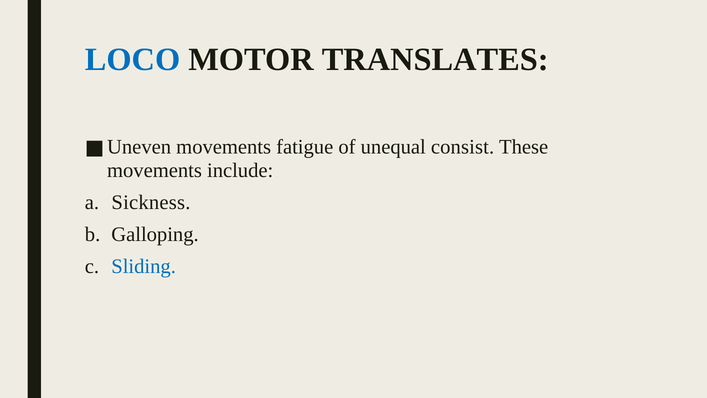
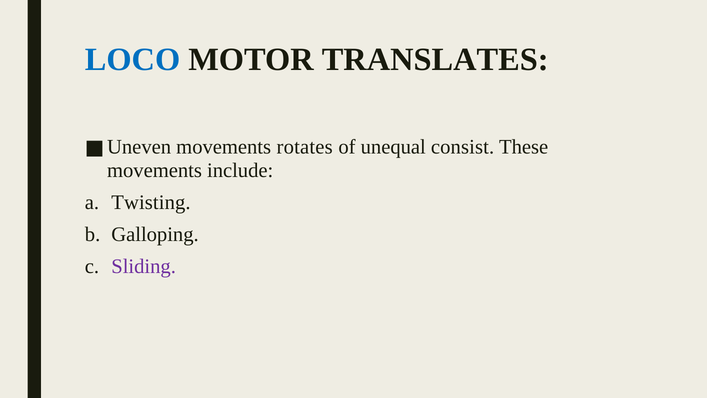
fatigue: fatigue -> rotates (305, 147)
Sickness: Sickness -> Twisting (151, 202)
Sliding colour: blue -> purple (144, 266)
